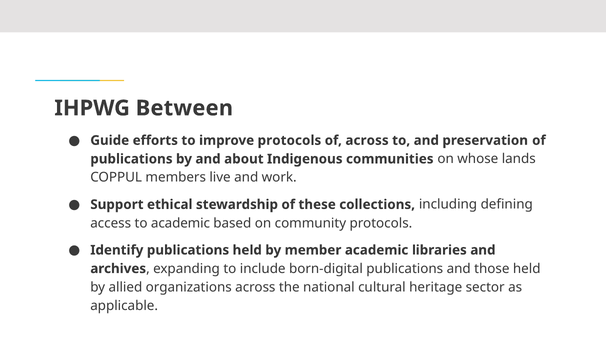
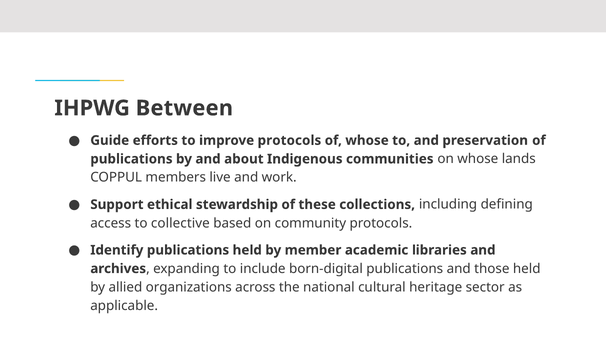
of across: across -> whose (367, 140)
to academic: academic -> collective (180, 223)
